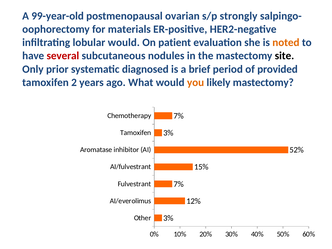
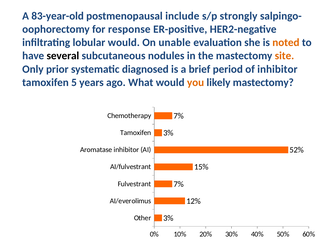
99-year-old: 99-year-old -> 83-year-old (58, 16)
ovarian: ovarian -> include (182, 16)
materials: materials -> response (129, 29)
patient: patient -> unable (175, 43)
several colour: red -> black (63, 56)
site colour: black -> orange (284, 56)
of provided: provided -> inhibitor (277, 69)
2: 2 -> 5 (74, 82)
